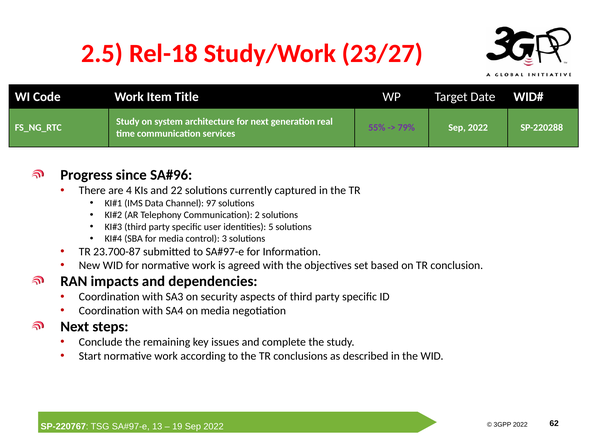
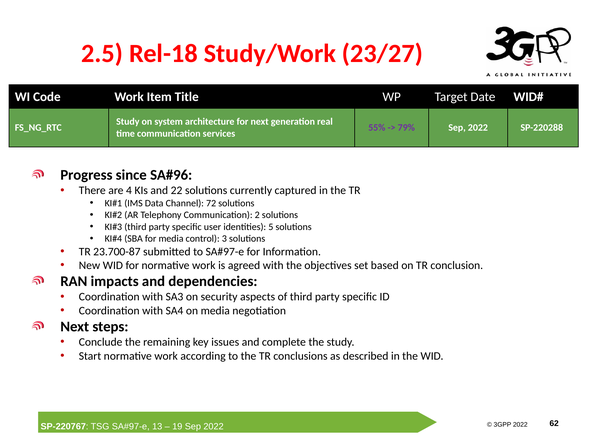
97: 97 -> 72 (211, 203)
